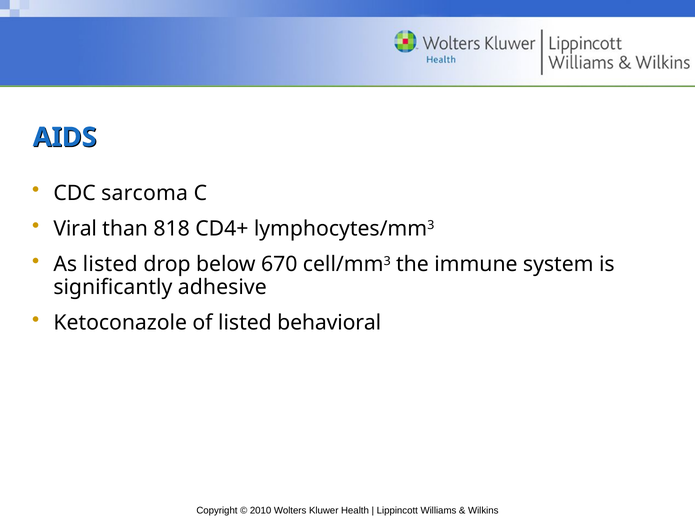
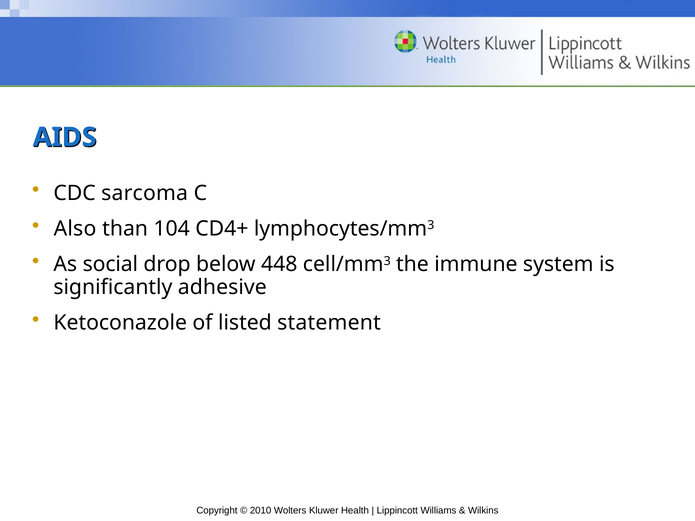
Viral: Viral -> Also (75, 229)
818: 818 -> 104 (172, 229)
As listed: listed -> social (110, 265)
670: 670 -> 448 (279, 265)
behavioral: behavioral -> statement (329, 323)
